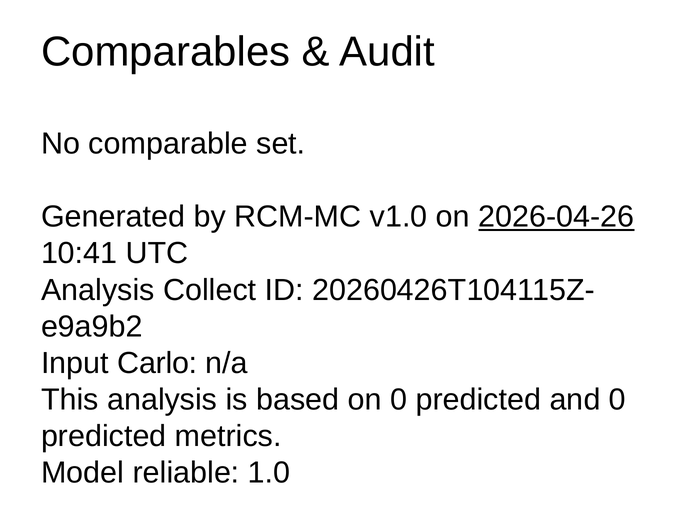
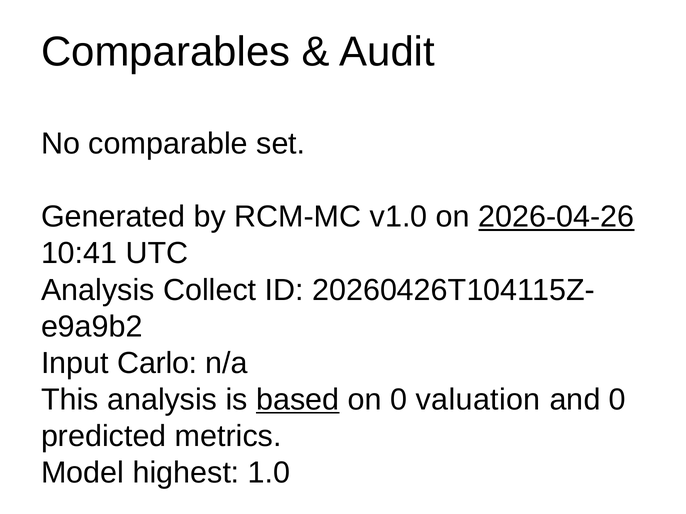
based underline: none -> present (298, 400)
on 0 predicted: predicted -> valuation (478, 400)
reliable: reliable -> highest (186, 473)
